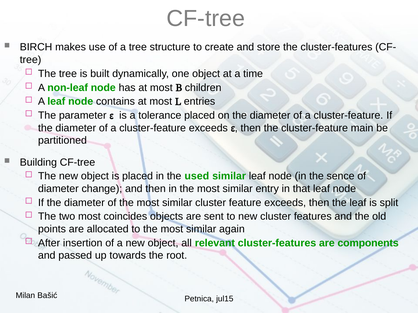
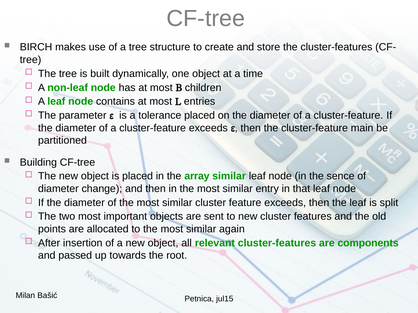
used: used -> array (197, 176)
coincides: coincides -> important (125, 217)
